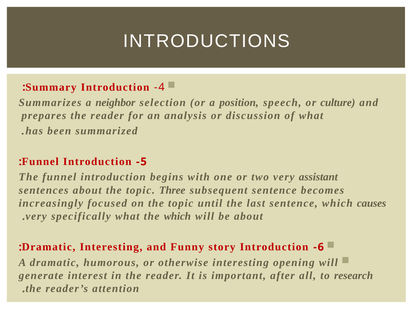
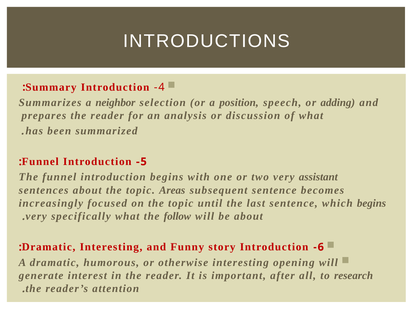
culture: culture -> adding (338, 102)
Three: Three -> Areas (172, 190)
which causes: causes -> begins (372, 203)
the which: which -> follow (177, 216)
